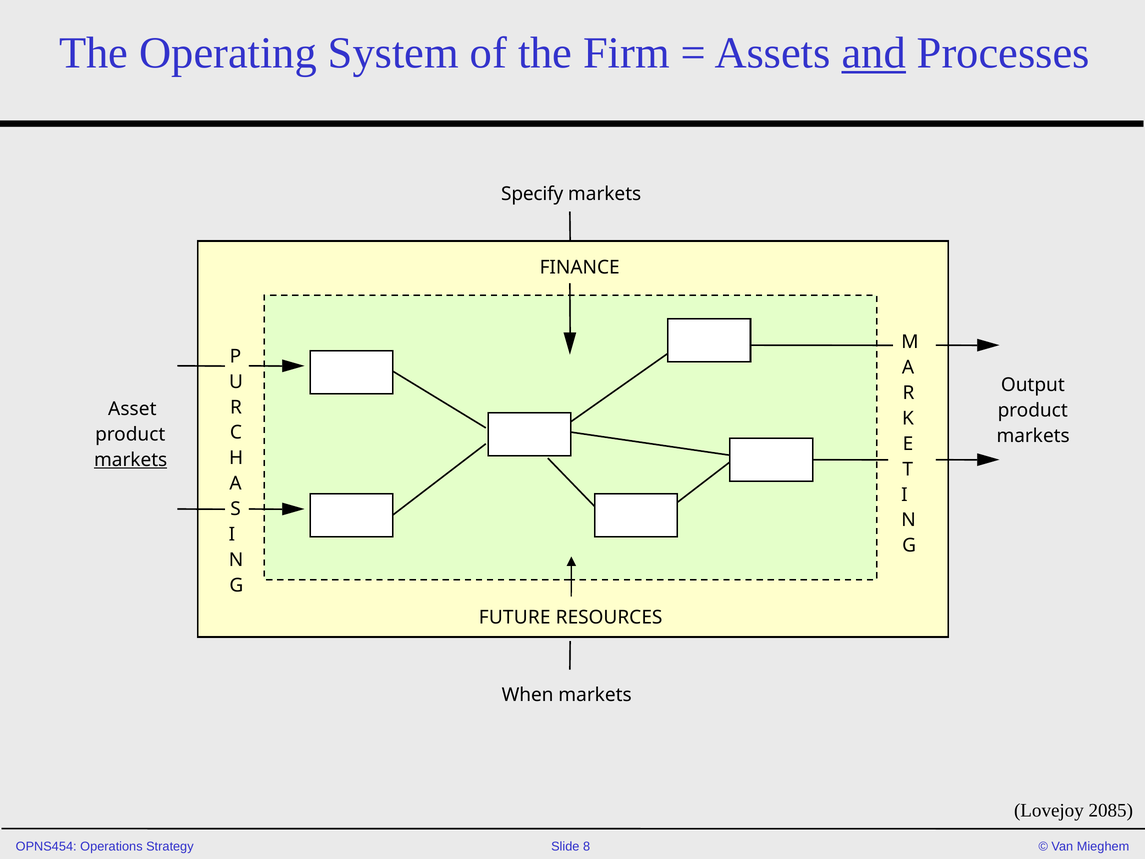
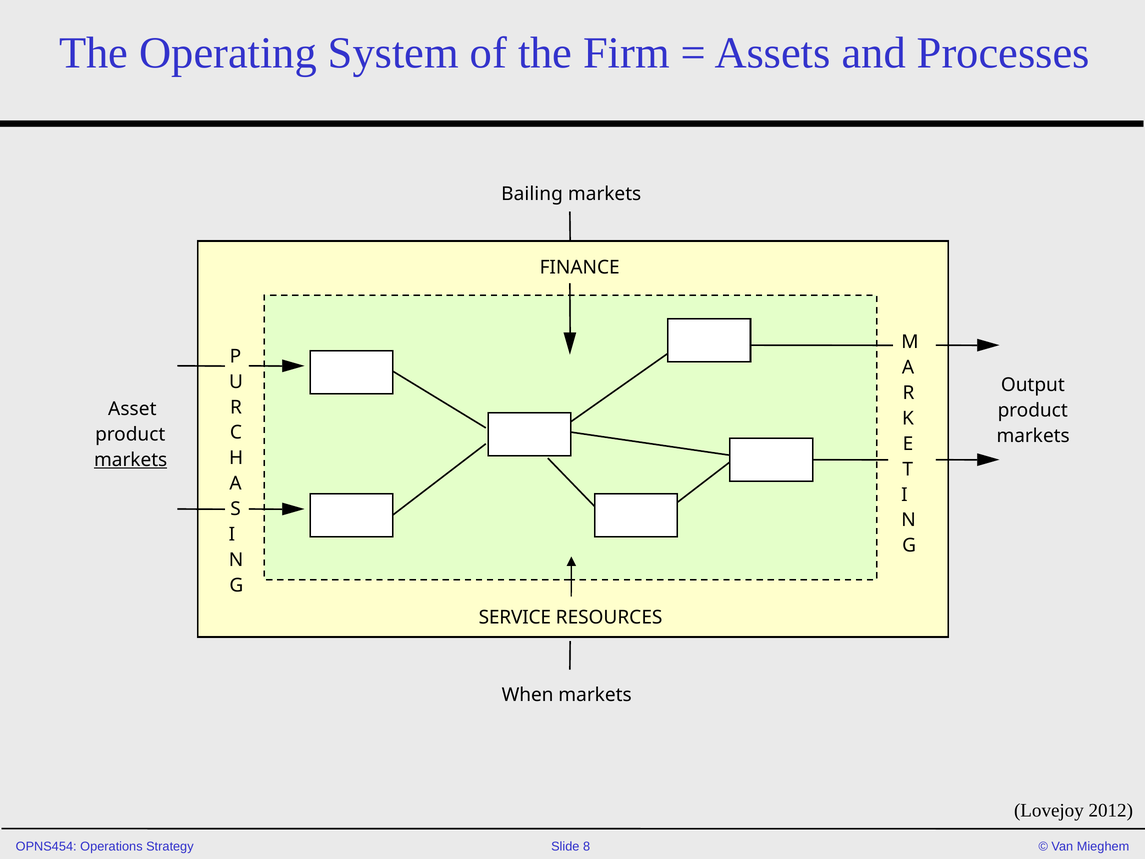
and underline: present -> none (874, 53)
Specify: Specify -> Bailing (532, 194)
FUTURE: FUTURE -> SERVICE (515, 617)
2085: 2085 -> 2012 (1111, 810)
